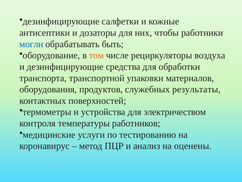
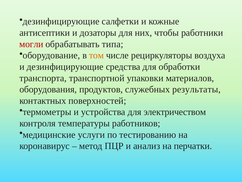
могли colour: blue -> red (31, 44)
быть: быть -> типа (113, 44)
оценены: оценены -> перчатки (193, 146)
